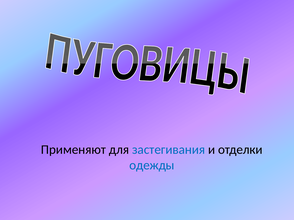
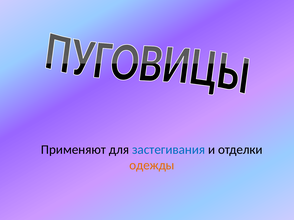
одежды colour: blue -> orange (152, 166)
